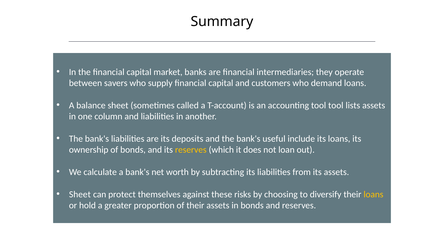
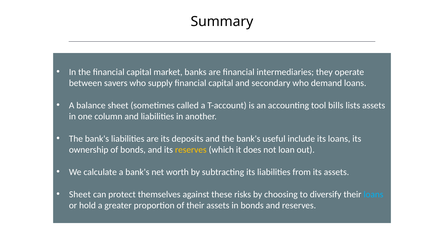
customers: customers -> secondary (271, 83)
tool tool: tool -> bills (336, 105)
loans colour: yellow -> light blue (373, 194)
